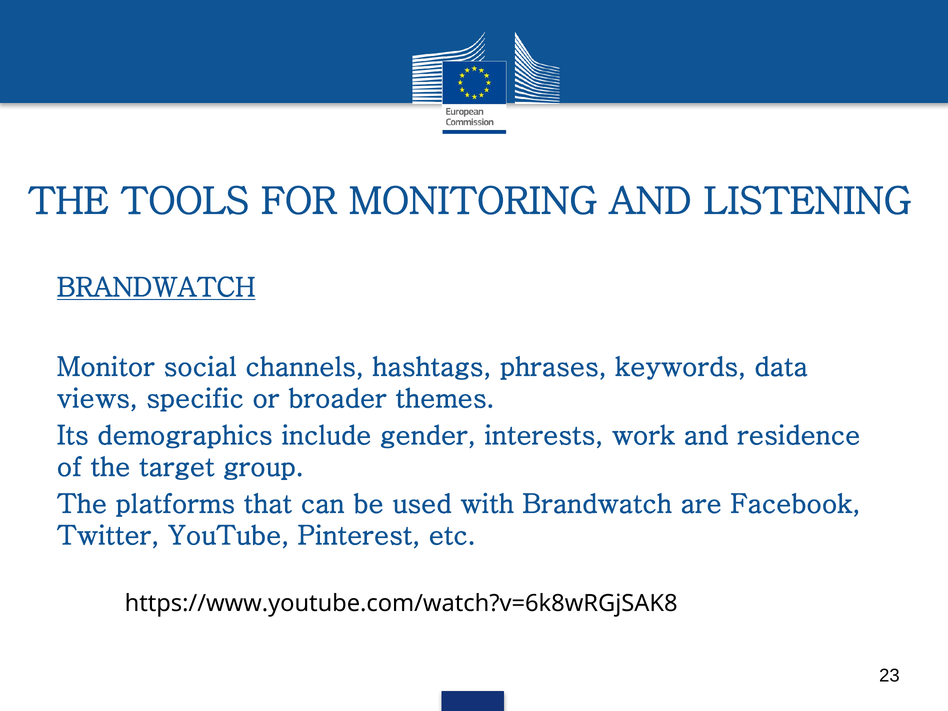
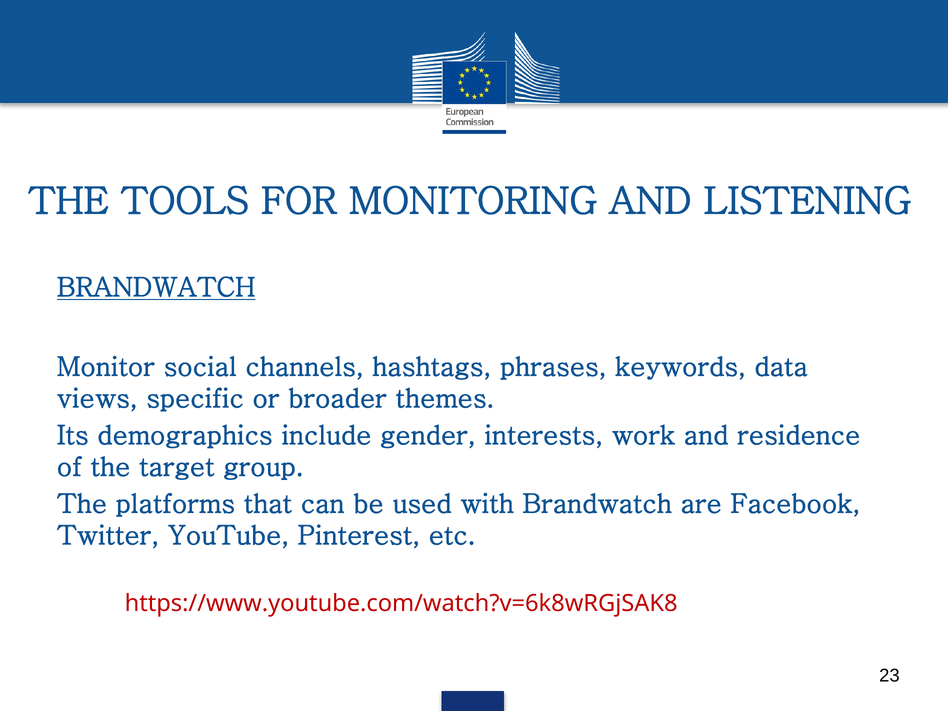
https://www.youtube.com/watch?v=6k8wRGjSAK8 colour: black -> red (401, 603)
